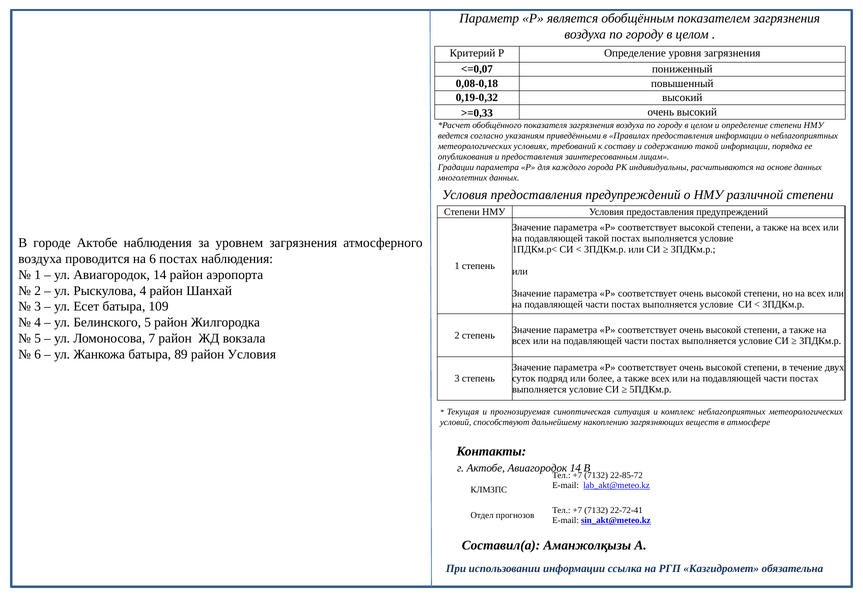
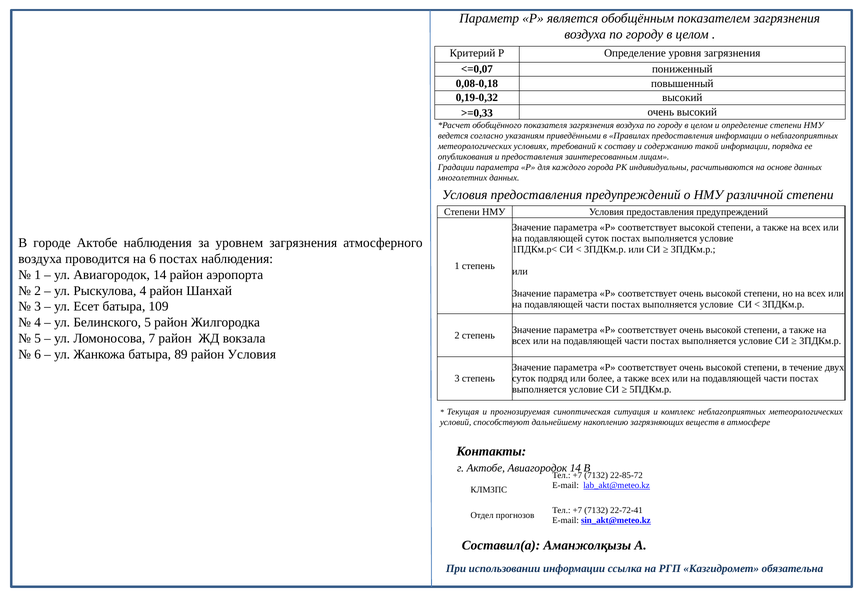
подавляющей такой: такой -> суток (597, 239)
